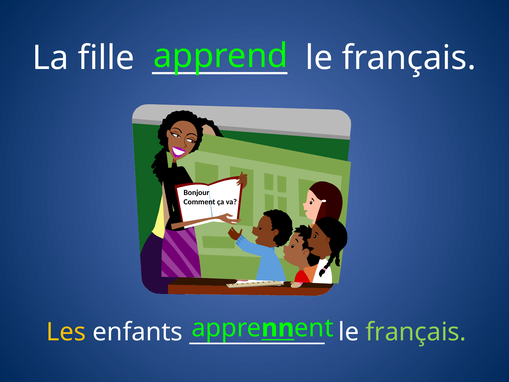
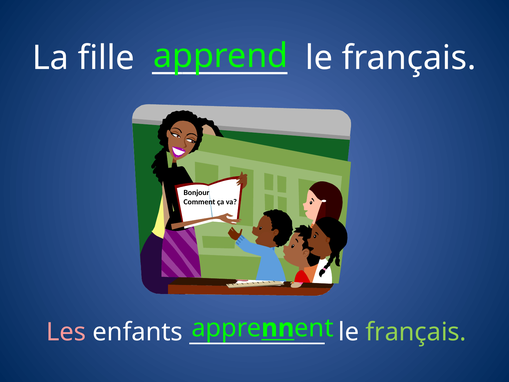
Les colour: yellow -> pink (66, 332)
